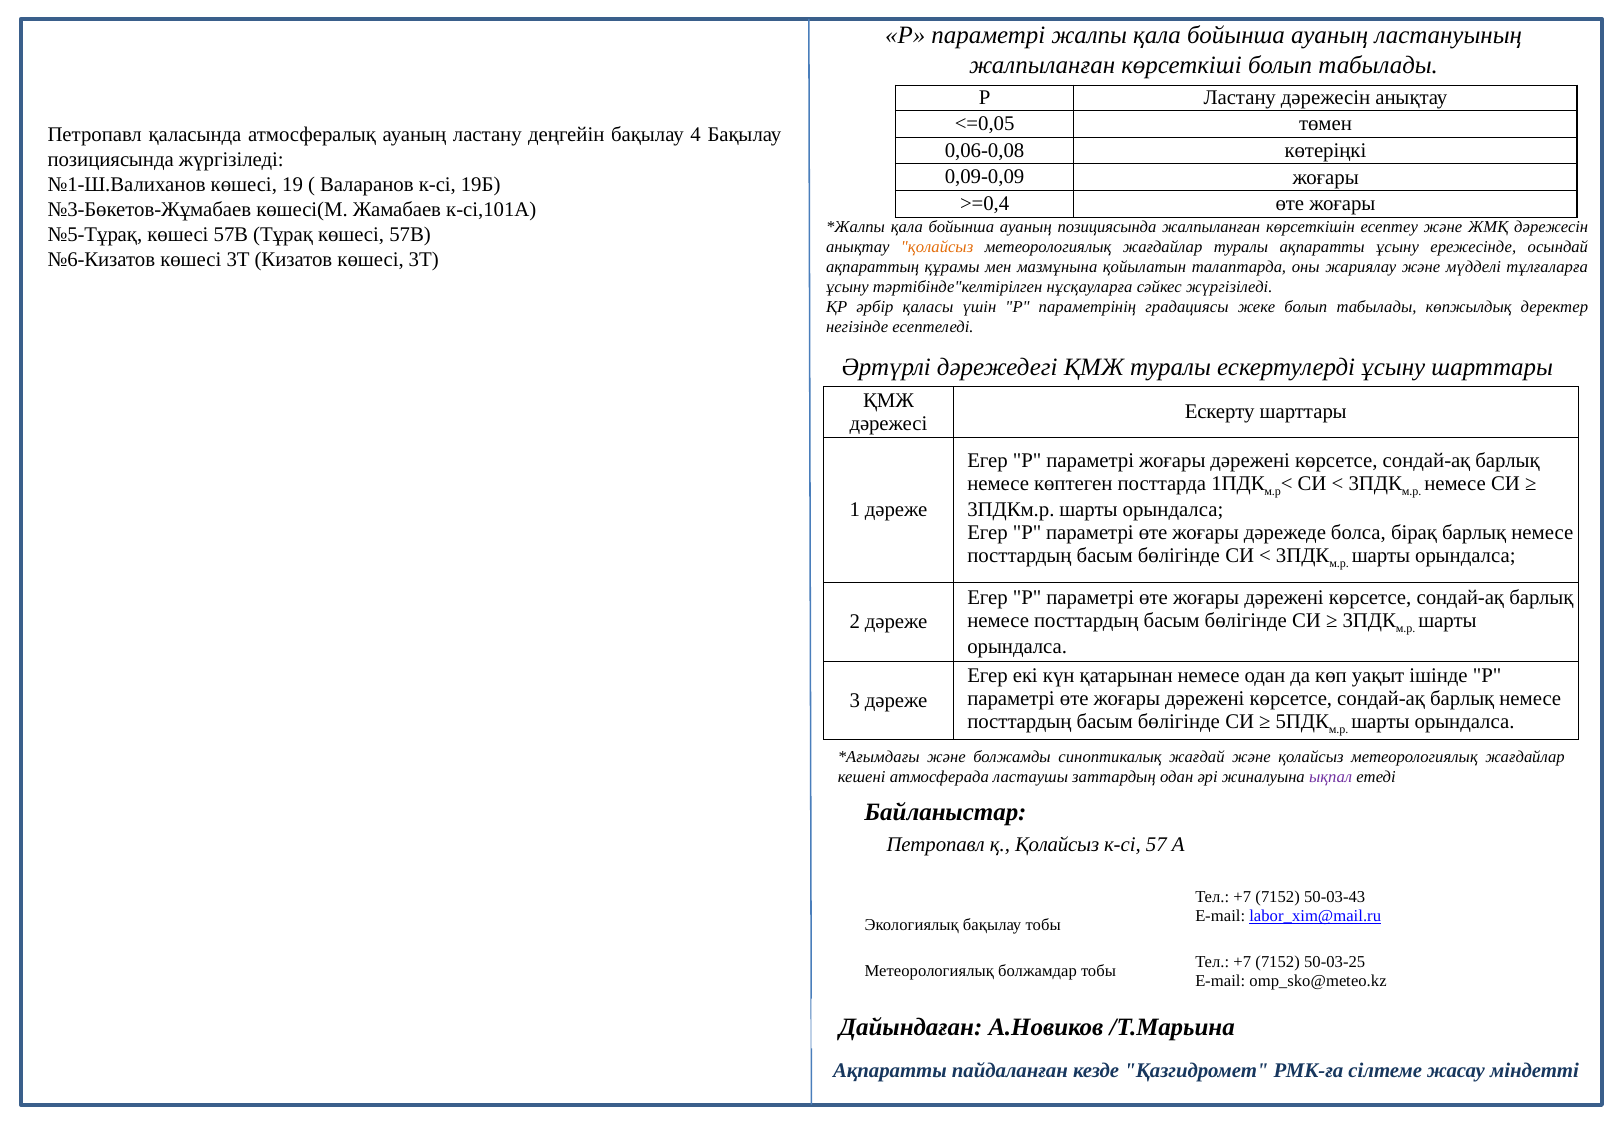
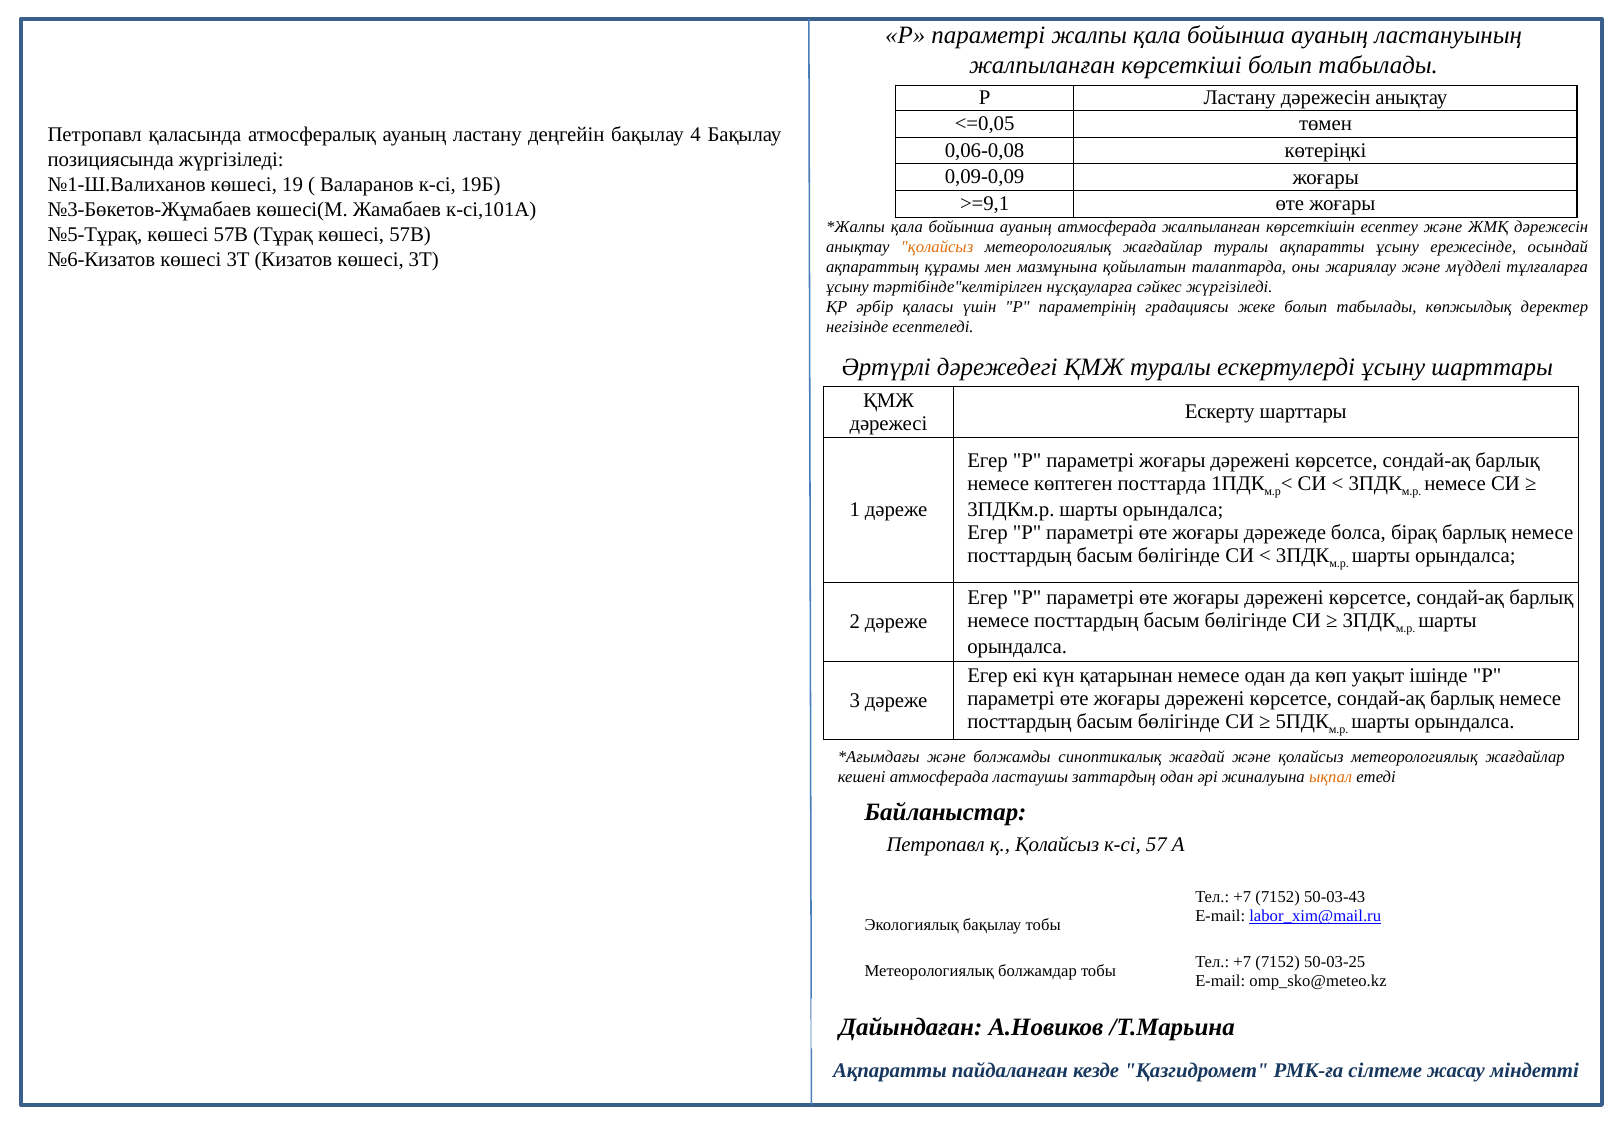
>=0,4: >=0,4 -> >=9,1 (985, 204)
ауаның позициясында: позициясында -> атмосферада (1107, 227)
ықпал colour: purple -> orange (1331, 777)
